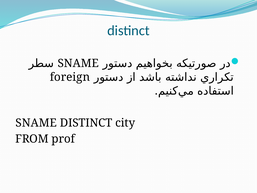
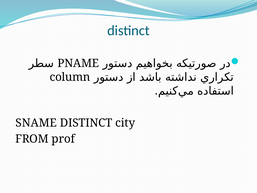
SNAME: SNAME -> PNAME (78, 63)
foreign: foreign -> column (70, 77)
